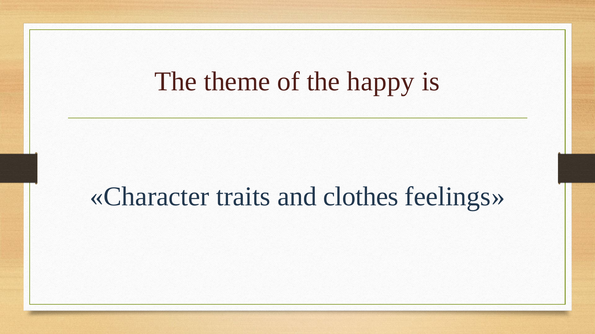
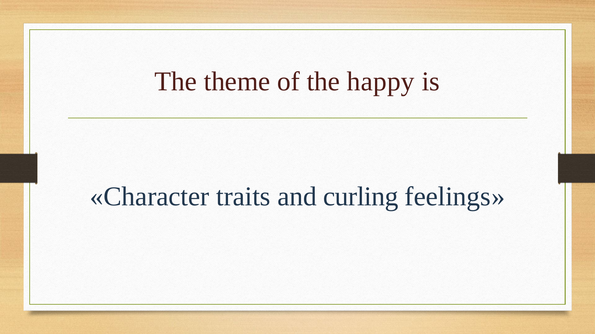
clothes: clothes -> curling (361, 197)
